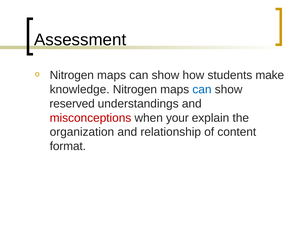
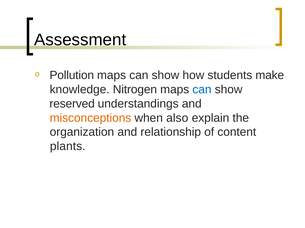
Nitrogen: Nitrogen -> Pollution (72, 76)
misconceptions colour: red -> orange (90, 118)
your: your -> also (177, 118)
format: format -> plants (68, 147)
